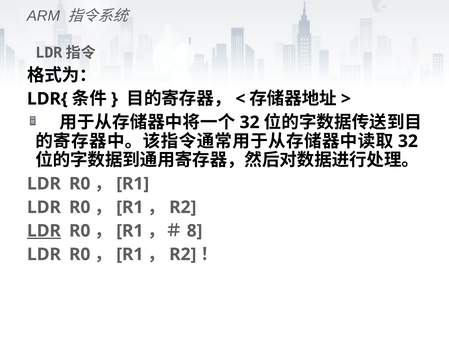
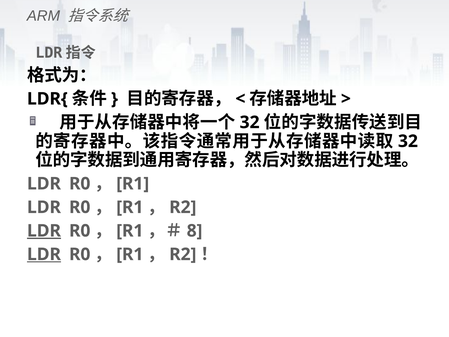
LDR underline: none -> present (44, 254)
